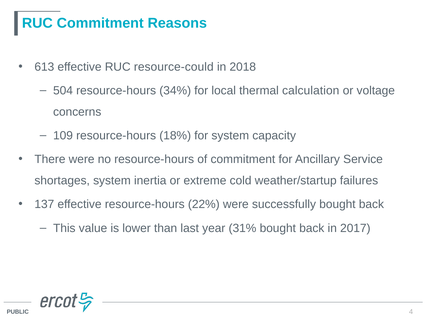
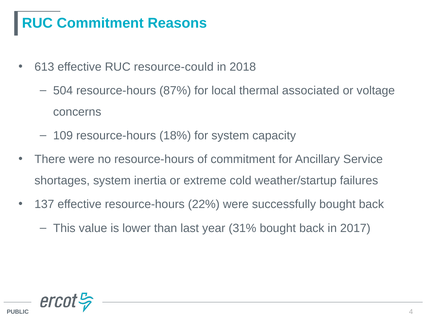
34%: 34% -> 87% (175, 91)
calculation: calculation -> associated (311, 91)
